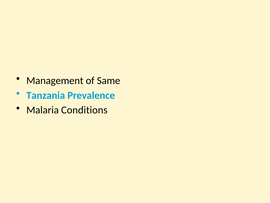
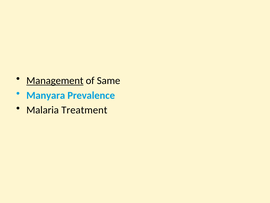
Management underline: none -> present (55, 80)
Tanzania: Tanzania -> Manyara (46, 95)
Conditions: Conditions -> Treatment (84, 110)
